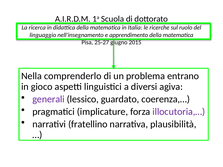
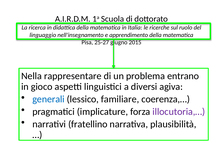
comprenderlo: comprenderlo -> rappresentare (73, 76)
generali colour: purple -> blue (48, 99)
guardato: guardato -> familiare (120, 99)
